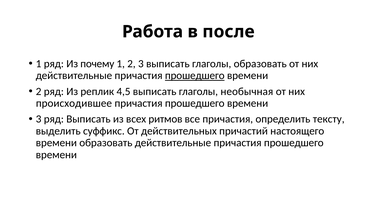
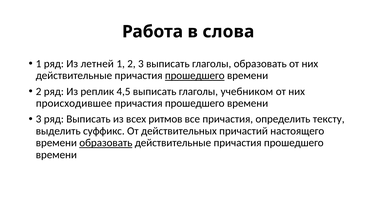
после: после -> слова (228, 32)
почему: почему -> летней (97, 64)
необычная: необычная -> учебником (247, 91)
образовать underline: none -> present (106, 143)
